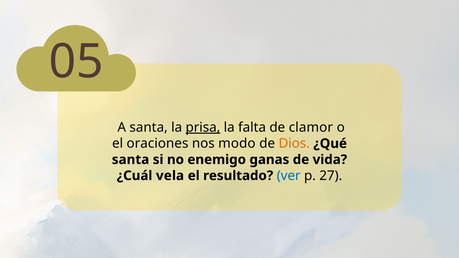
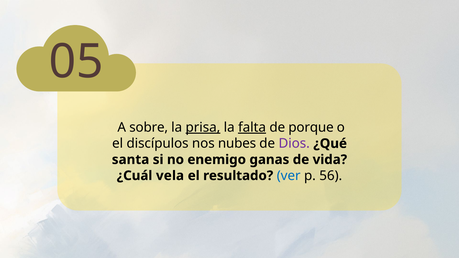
A santa: santa -> sobre (149, 128)
falta underline: none -> present (252, 128)
clamor: clamor -> porque (311, 128)
oraciones: oraciones -> discípulos (158, 144)
modo: modo -> nubes (237, 144)
Dios colour: orange -> purple (294, 144)
27: 27 -> 56 (331, 176)
